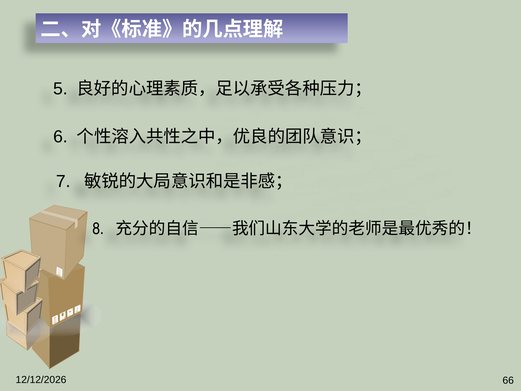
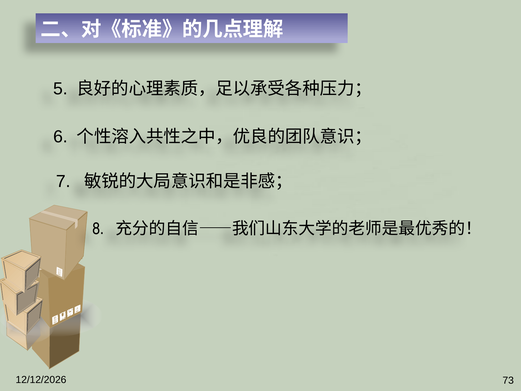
66: 66 -> 73 (508, 380)
